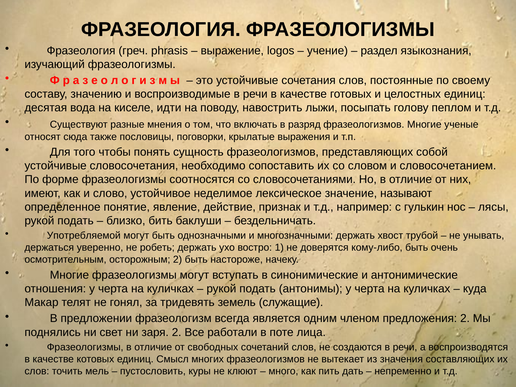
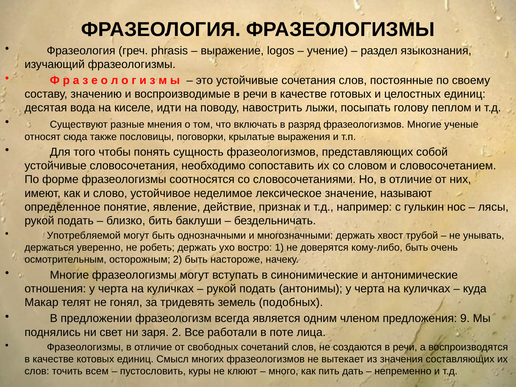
служащие: служащие -> подобных (291, 302)
предложения 2: 2 -> 9 (465, 319)
мель: мель -> всем (97, 371)
